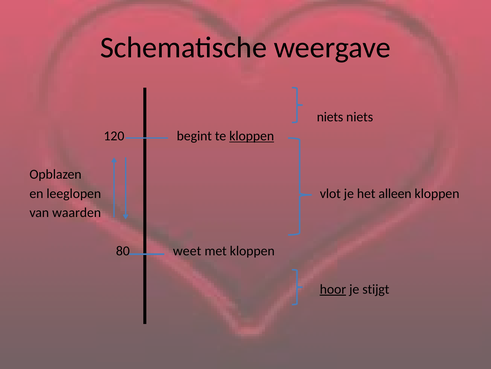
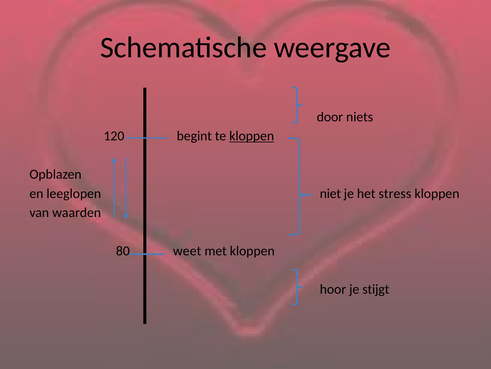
niets: niets -> door (330, 117)
vlot: vlot -> niet (330, 193)
alleen: alleen -> stress (395, 193)
hoor underline: present -> none (333, 289)
